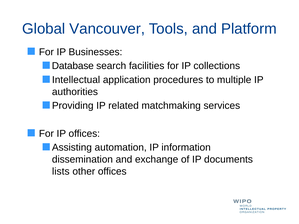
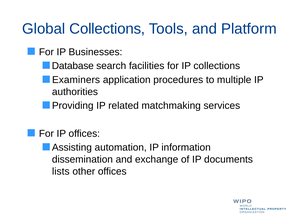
Global Vancouver: Vancouver -> Collections (107, 29)
Intellectual: Intellectual -> Examiners (76, 80)
